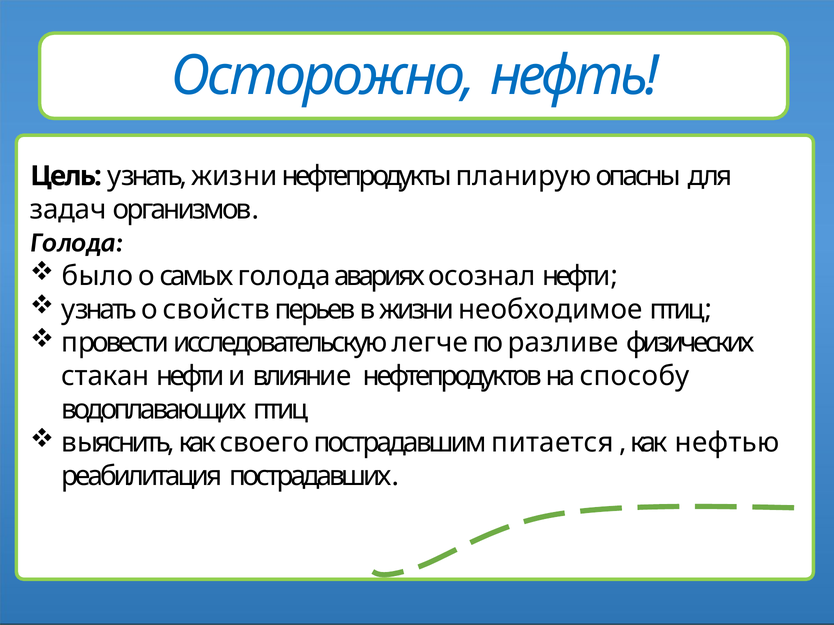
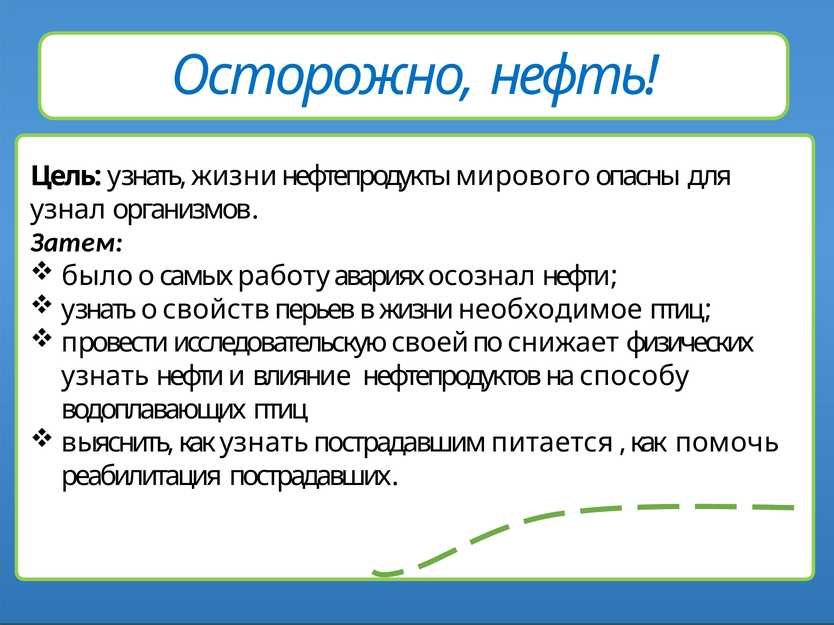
планирую: планирую -> мирового (523, 176)
задач: задач -> узнал (68, 210)
Голода: Голода -> Затем (77, 243)
самых голода: голода -> работу (284, 276)
легче: легче -> своей (430, 343)
разливе: разливе -> снижает (563, 343)
стакан: стакан -> узнать (105, 376)
как своего: своего -> узнать (264, 443)
нефтью: нефтью -> помочь (727, 443)
